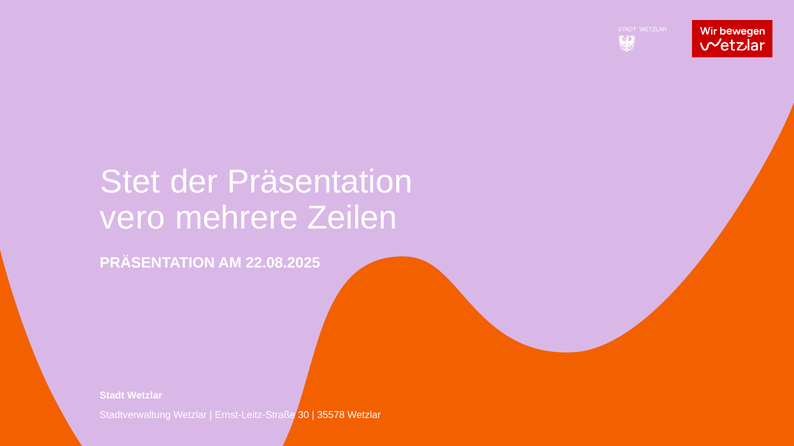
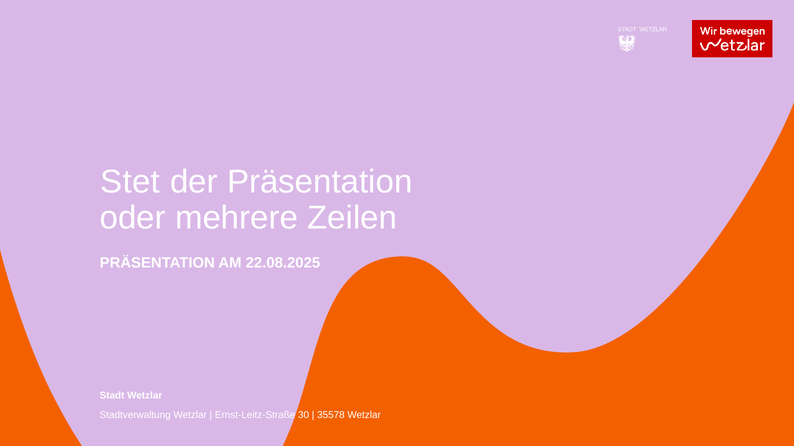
vero: vero -> oder (133, 218)
